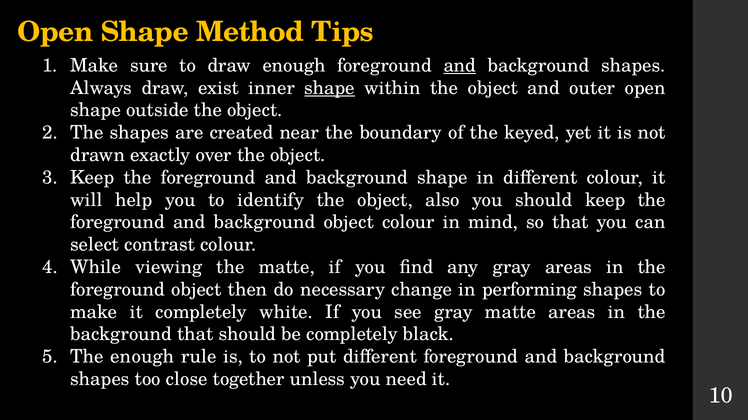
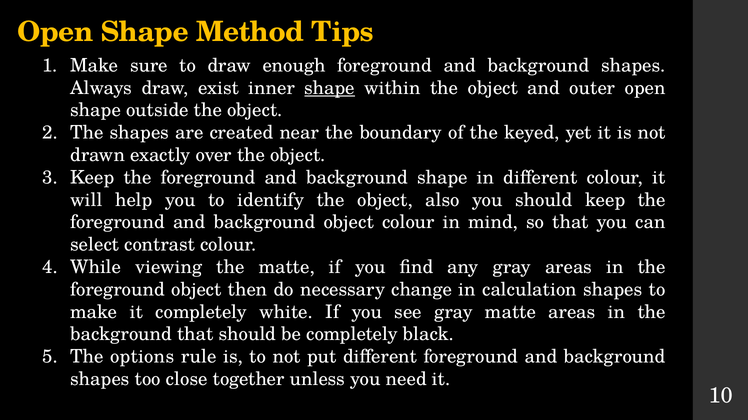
and underline: present -> none (460, 66)
performing: performing -> calculation (530, 290)
The enough: enough -> options (142, 357)
